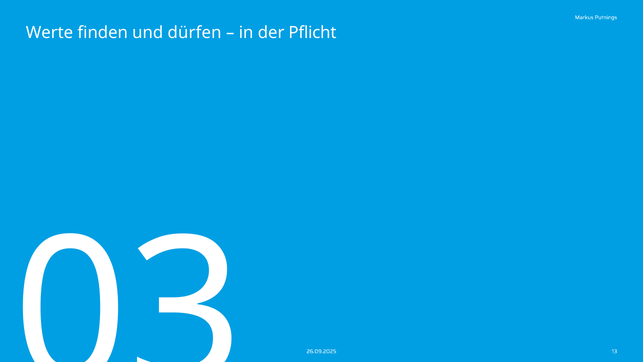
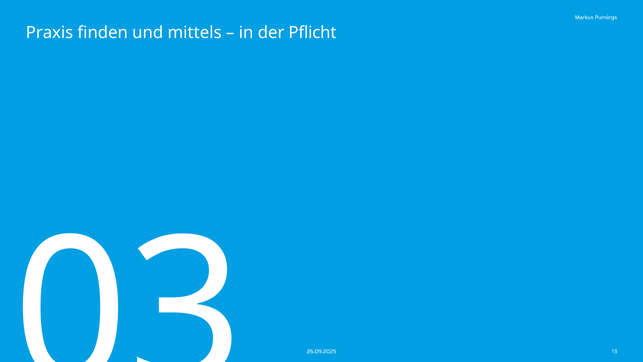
Werte: Werte -> Praxis (49, 32)
dürfen: dürfen -> mittels (195, 32)
